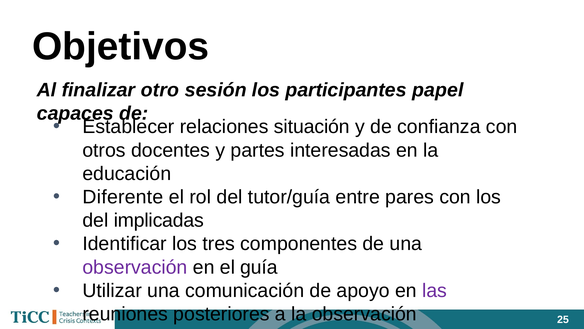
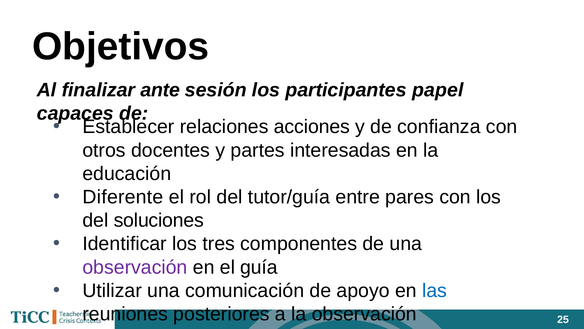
otro: otro -> ante (160, 90)
situación: situación -> acciones (312, 127)
implicadas: implicadas -> soluciones (159, 220)
las colour: purple -> blue (435, 290)
